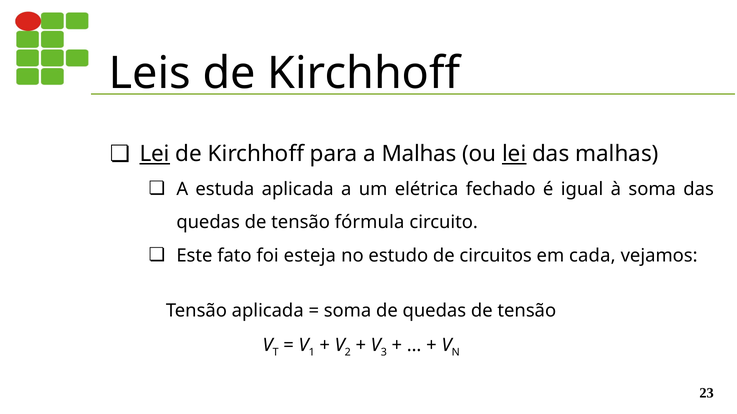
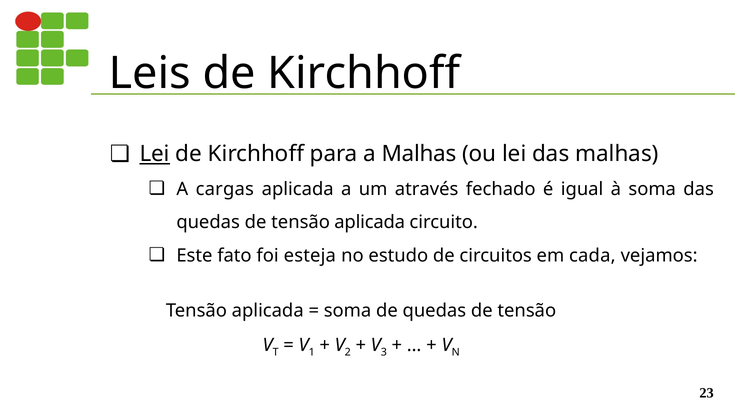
lei underline: present -> none (514, 154)
estuda: estuda -> cargas (225, 190)
elétrica: elétrica -> através (427, 190)
de tensão fórmula: fórmula -> aplicada (370, 223)
